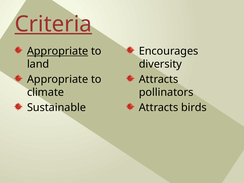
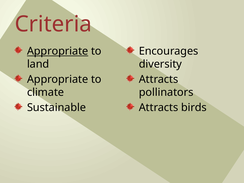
Criteria underline: present -> none (53, 24)
